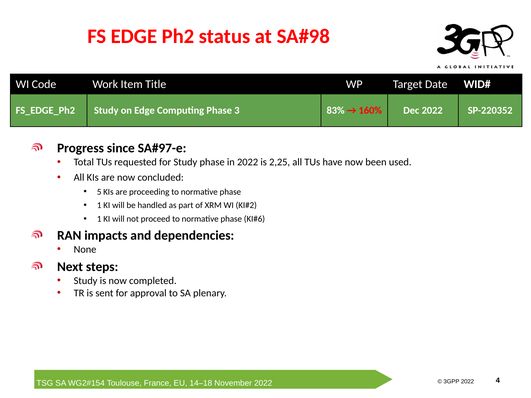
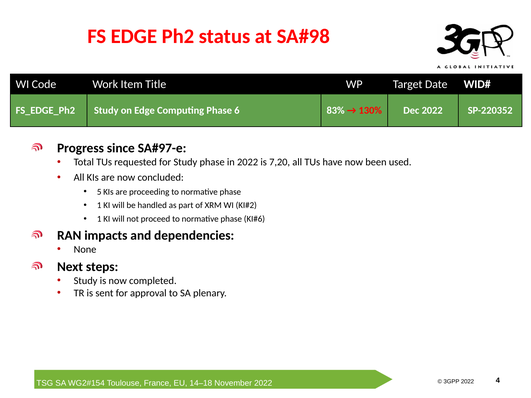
3: 3 -> 6 (237, 110)
160%: 160% -> 130% (370, 110)
2,25: 2,25 -> 7,20 (280, 162)
